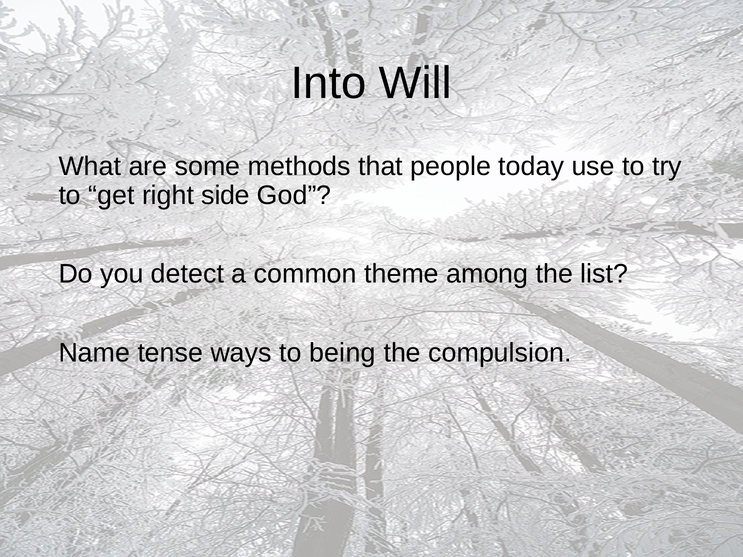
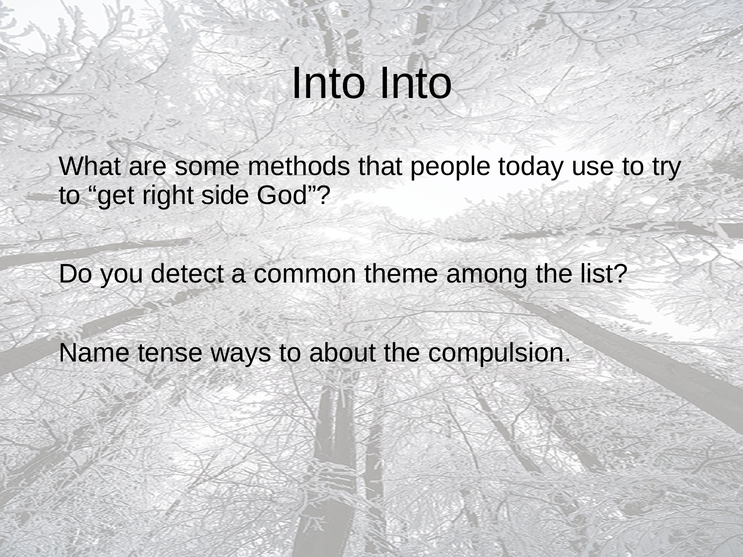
Into Will: Will -> Into (416, 83)
being: being -> about (343, 353)
